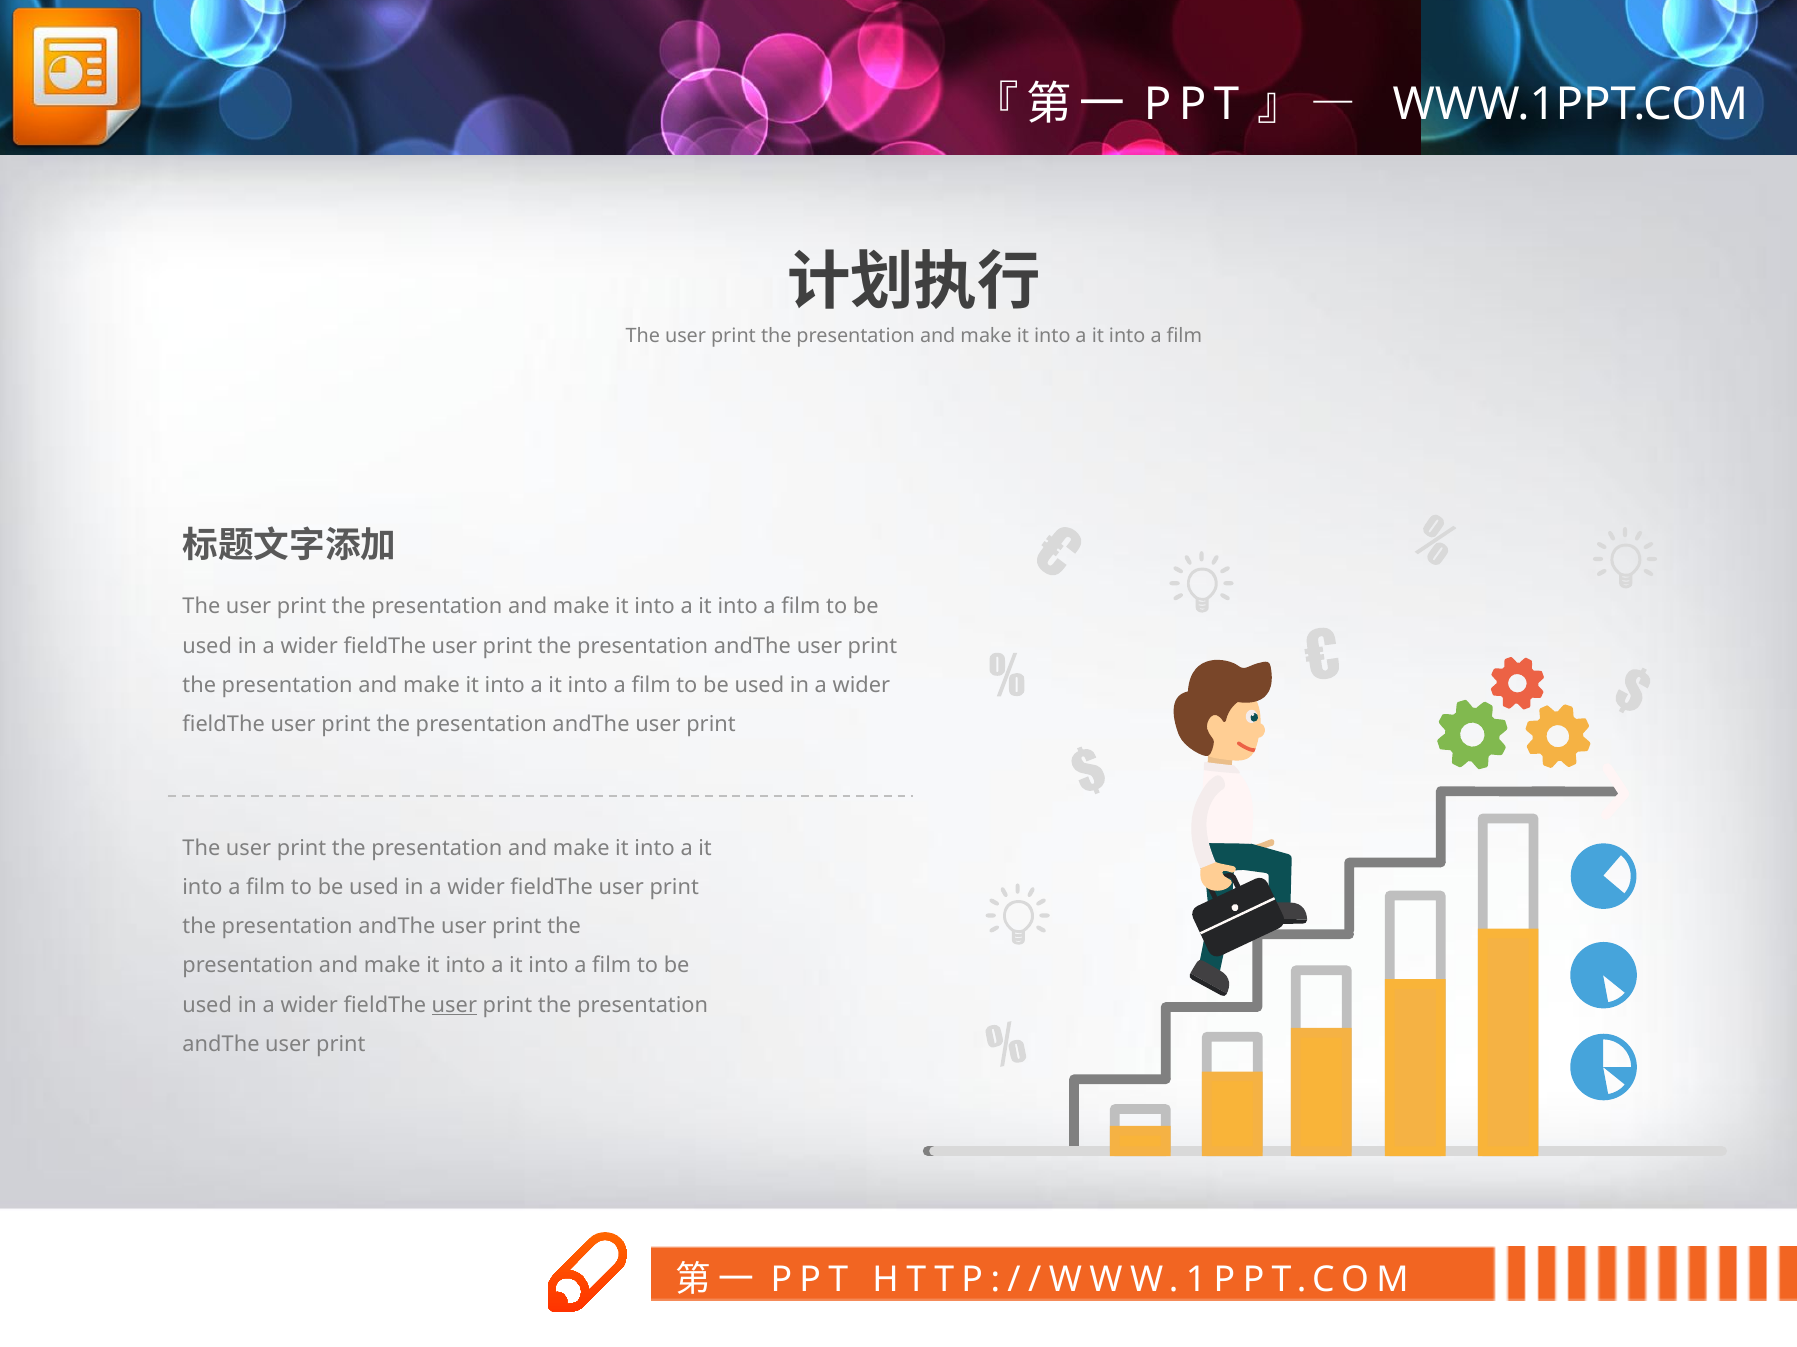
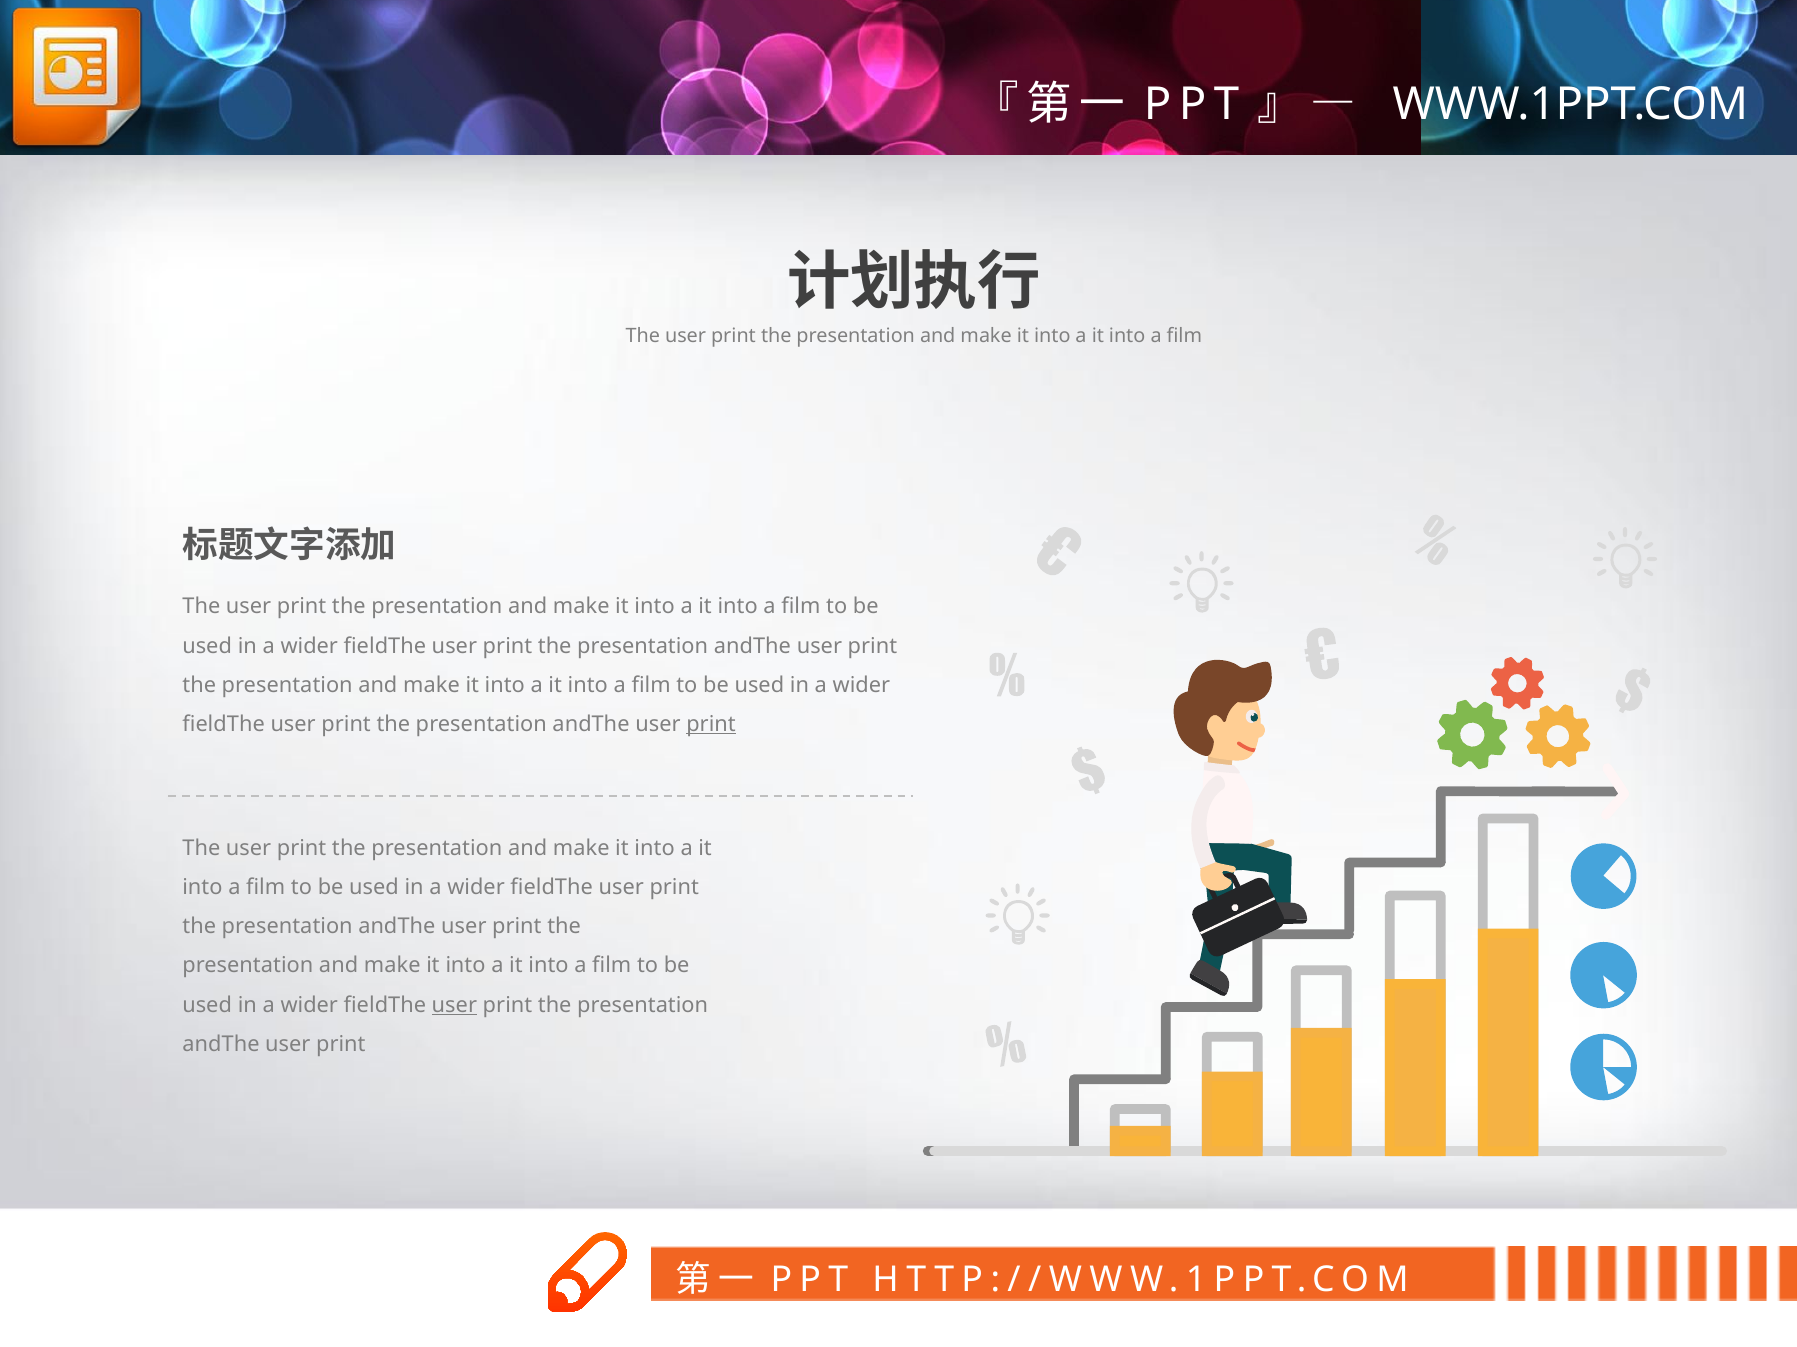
print underline: none -> present (711, 725)
